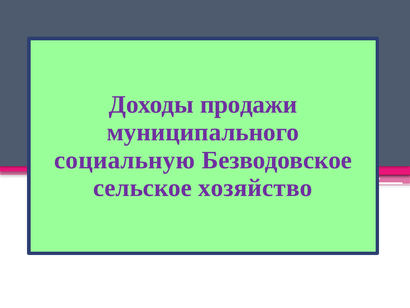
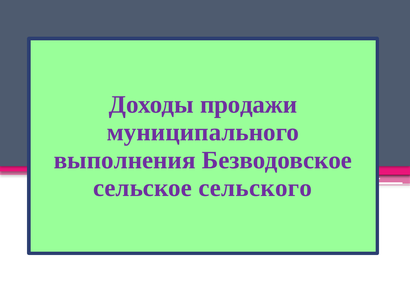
социальную: социальную -> выполнения (125, 160)
хозяйство: хозяйство -> сельского (255, 188)
